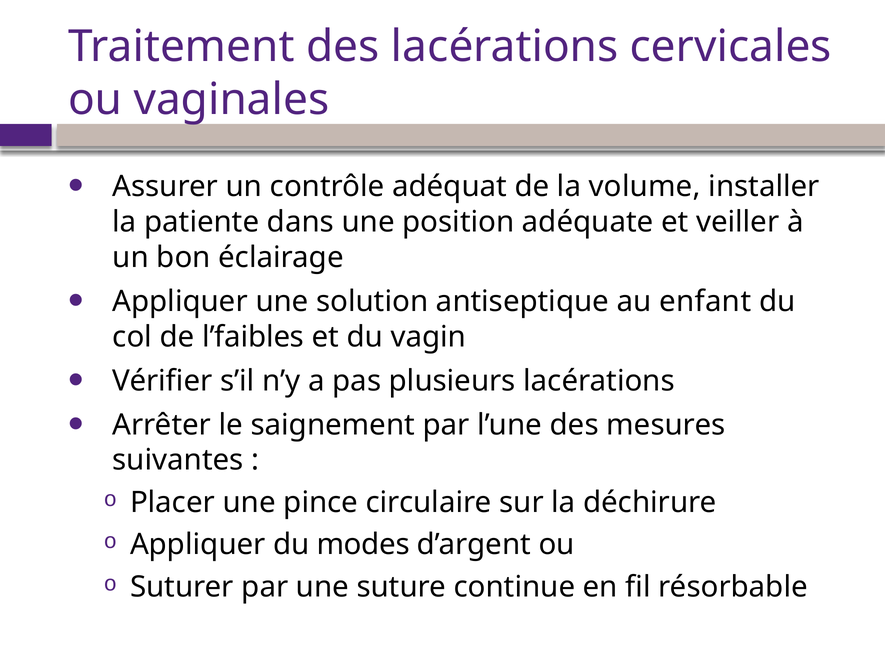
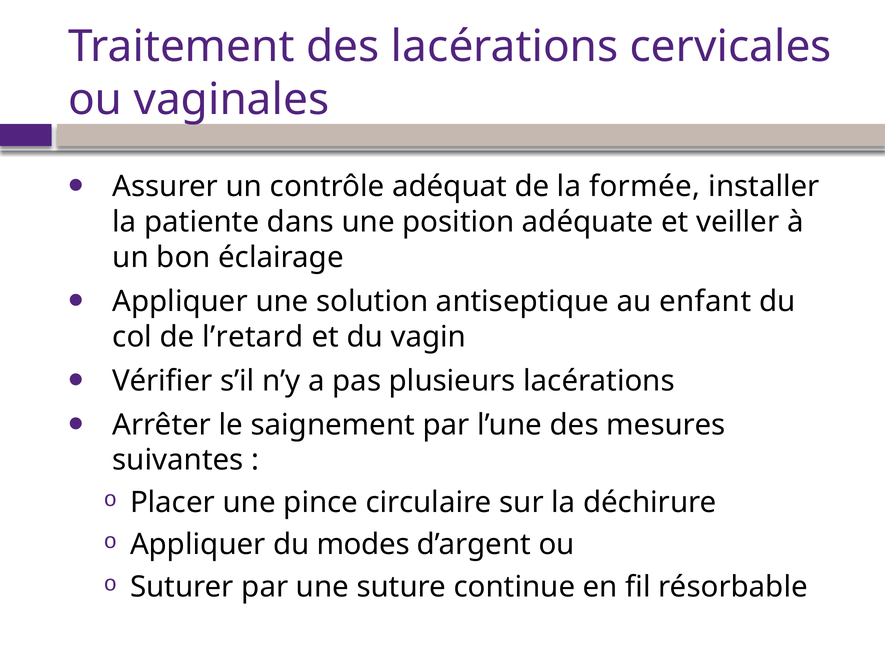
volume: volume -> formée (645, 186)
l’faibles: l’faibles -> l’retard (253, 337)
